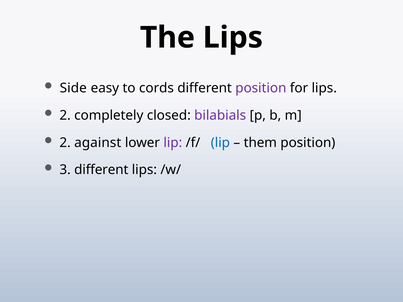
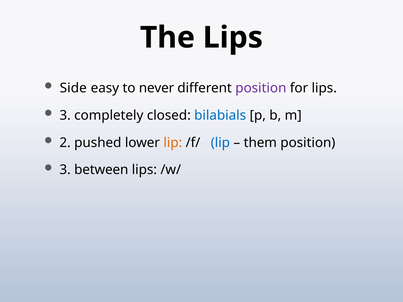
cords: cords -> never (157, 88)
2: 2 -> 3 (65, 115)
bilabials colour: purple -> blue (220, 115)
against: against -> pushed (98, 143)
lip colour: purple -> orange (173, 143)
3 different: different -> between (101, 170)
